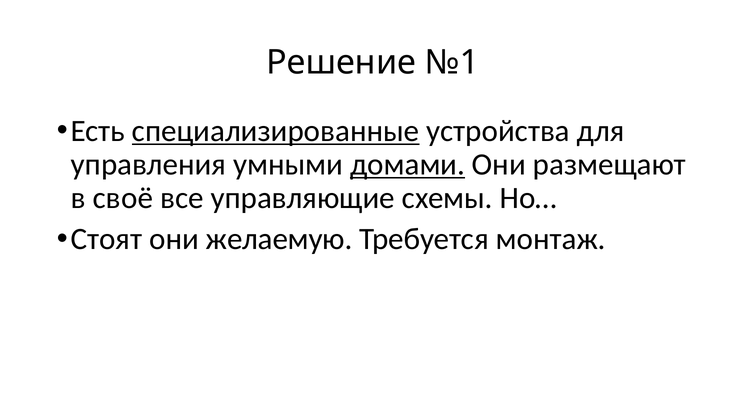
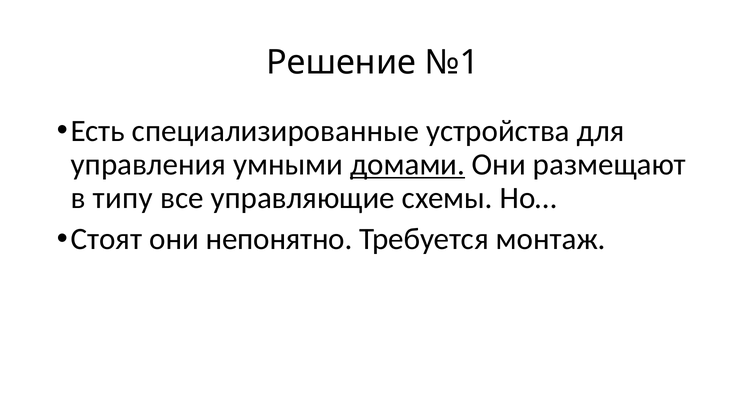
специализированные underline: present -> none (276, 131)
своё: своё -> типу (123, 198)
желаемую: желаемую -> непонятно (279, 239)
